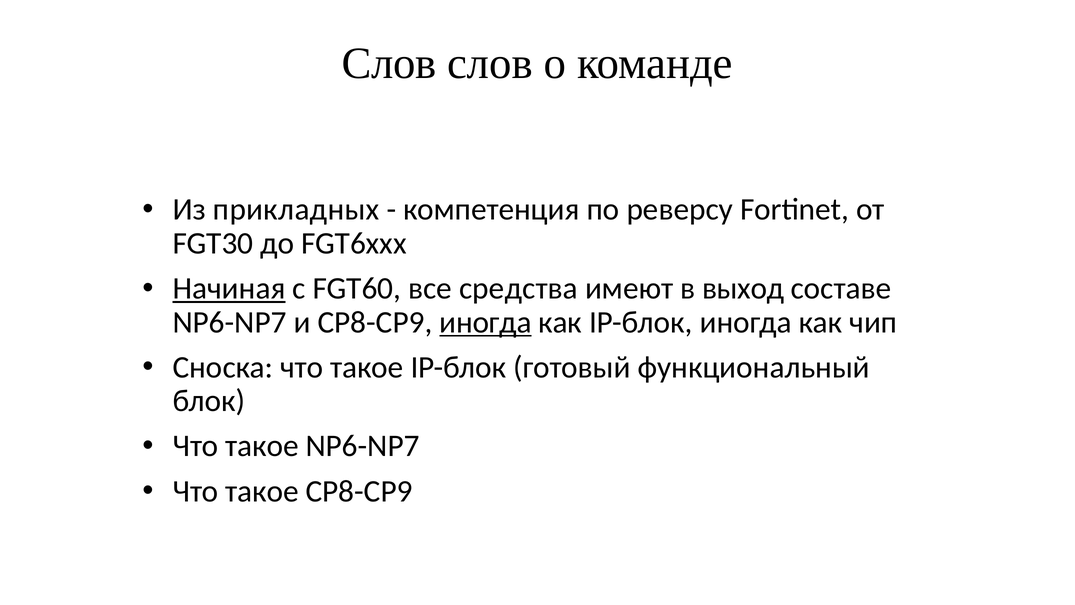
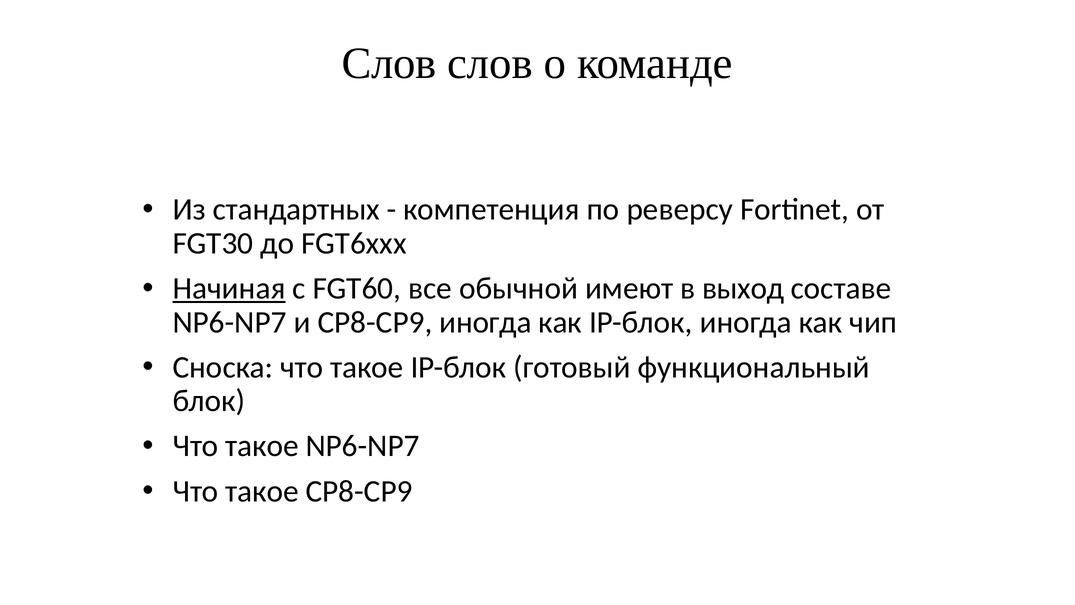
прикладных: прикладных -> стандартных (296, 209)
средства: средства -> обычной (518, 288)
иногда underline: present -> none (486, 322)
